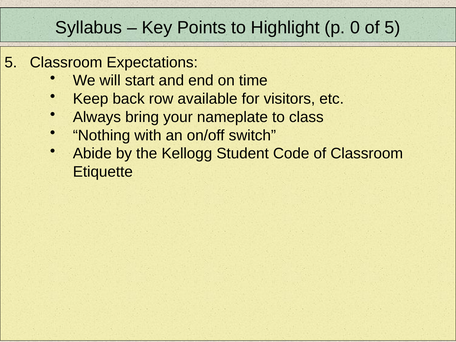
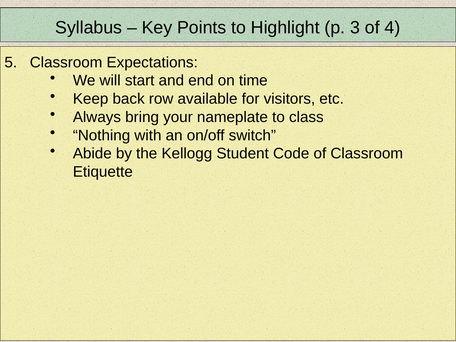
0: 0 -> 3 (355, 28)
of 5: 5 -> 4 (392, 28)
